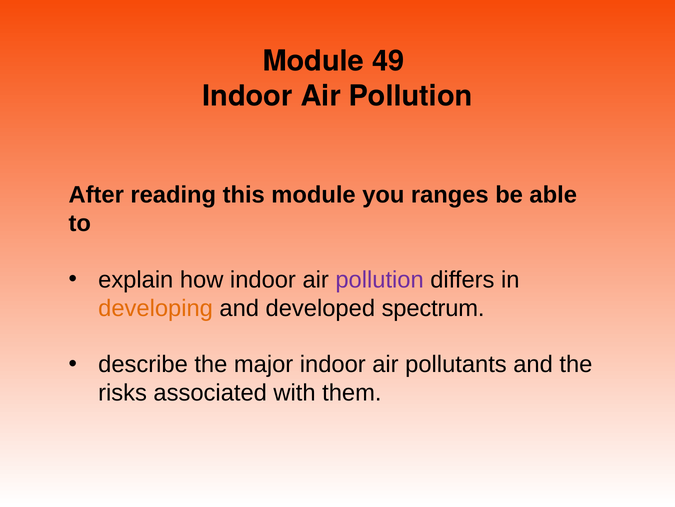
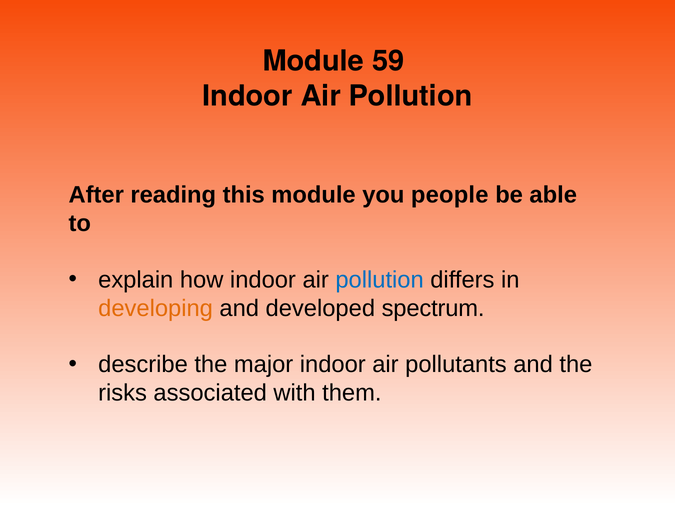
49: 49 -> 59 (388, 61)
ranges: ranges -> people (450, 195)
pollution colour: purple -> blue (380, 279)
